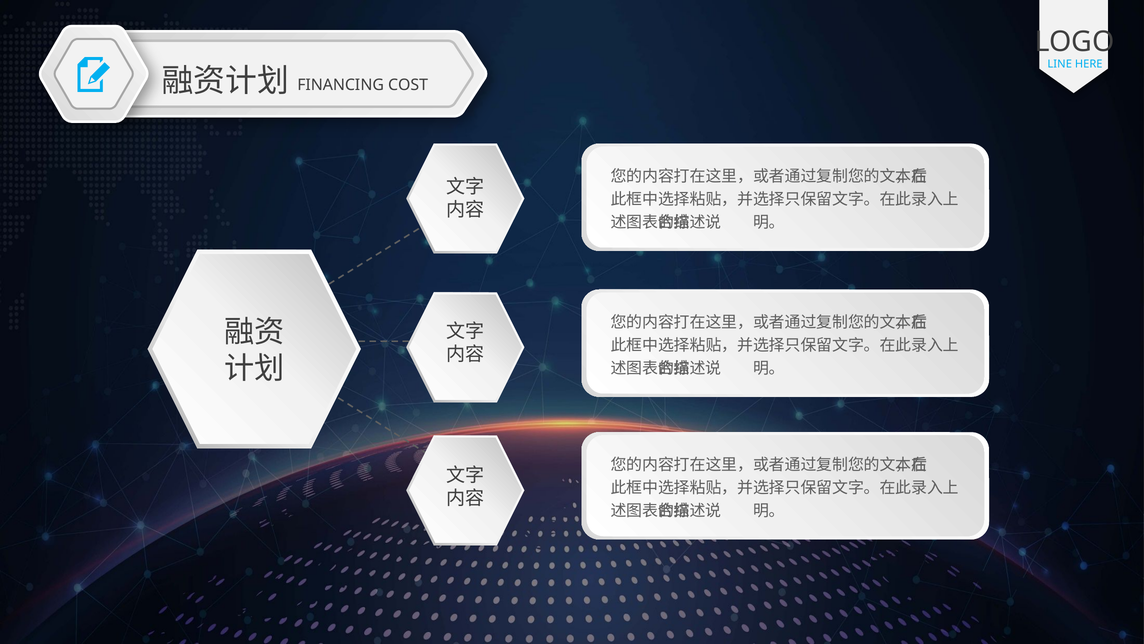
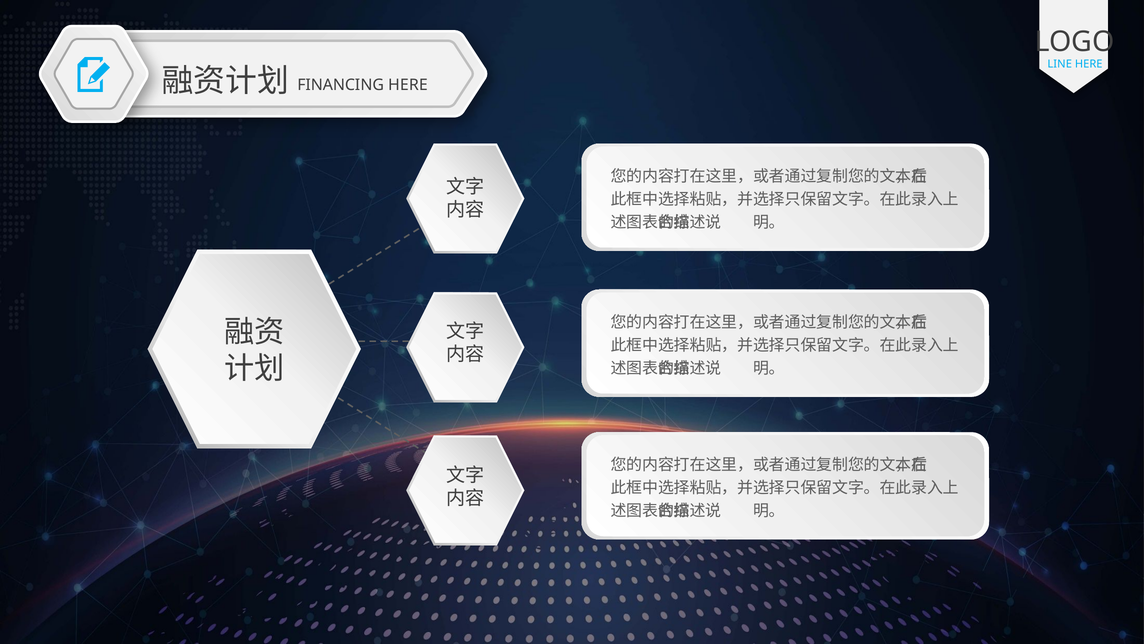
FINANCING COST: COST -> HERE (408, 85)
